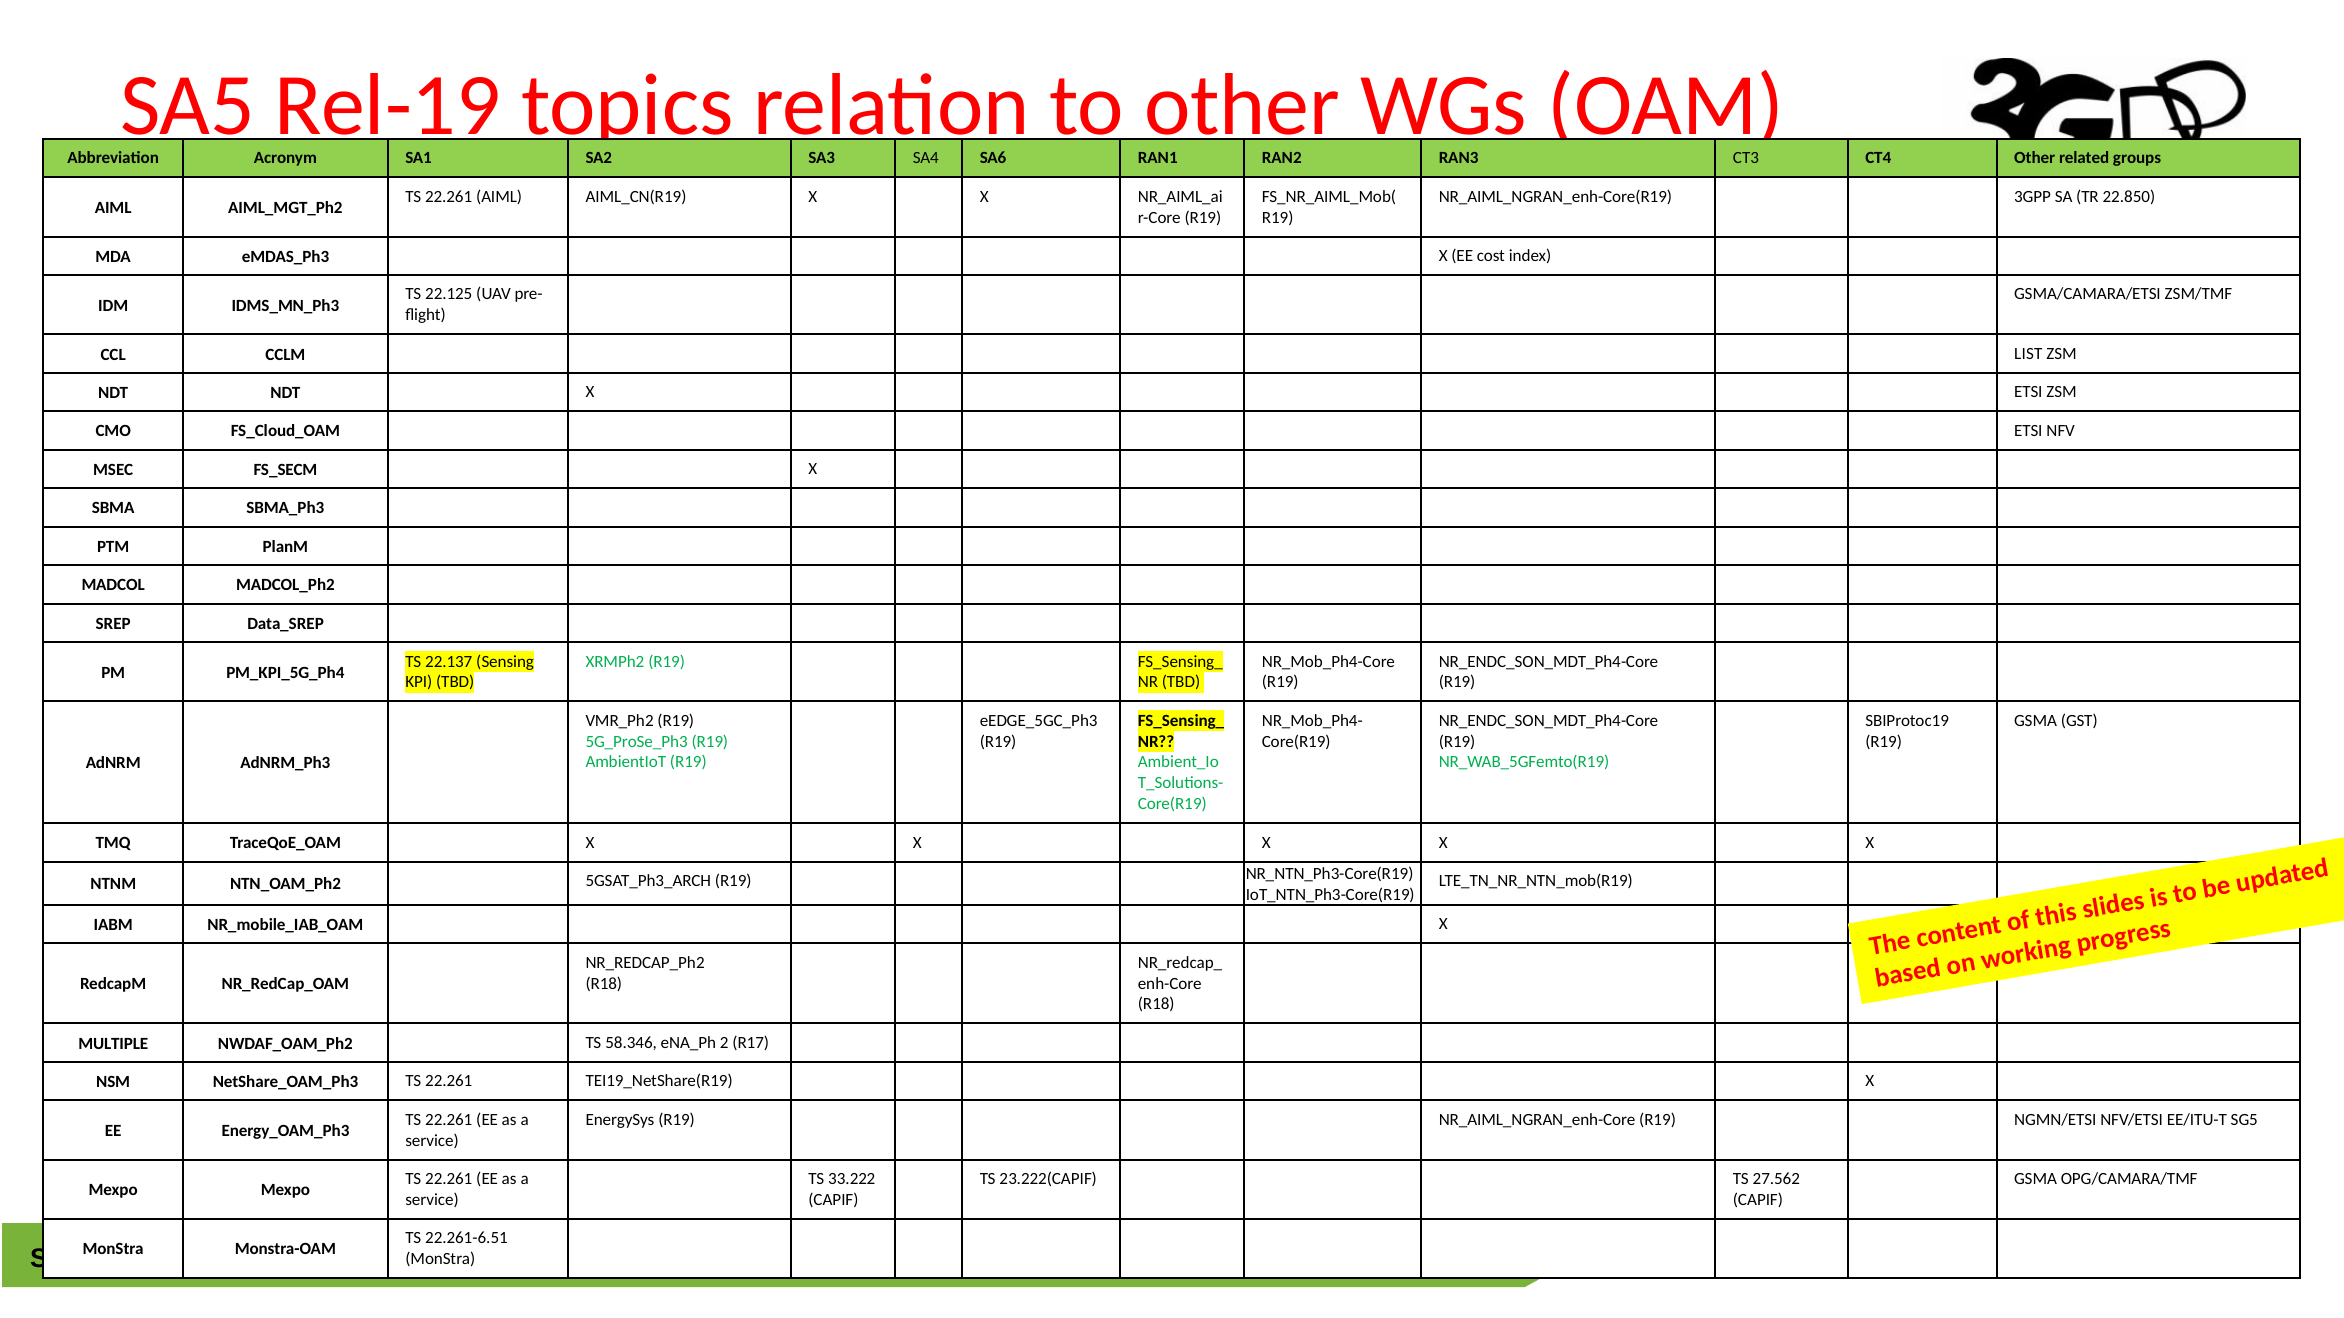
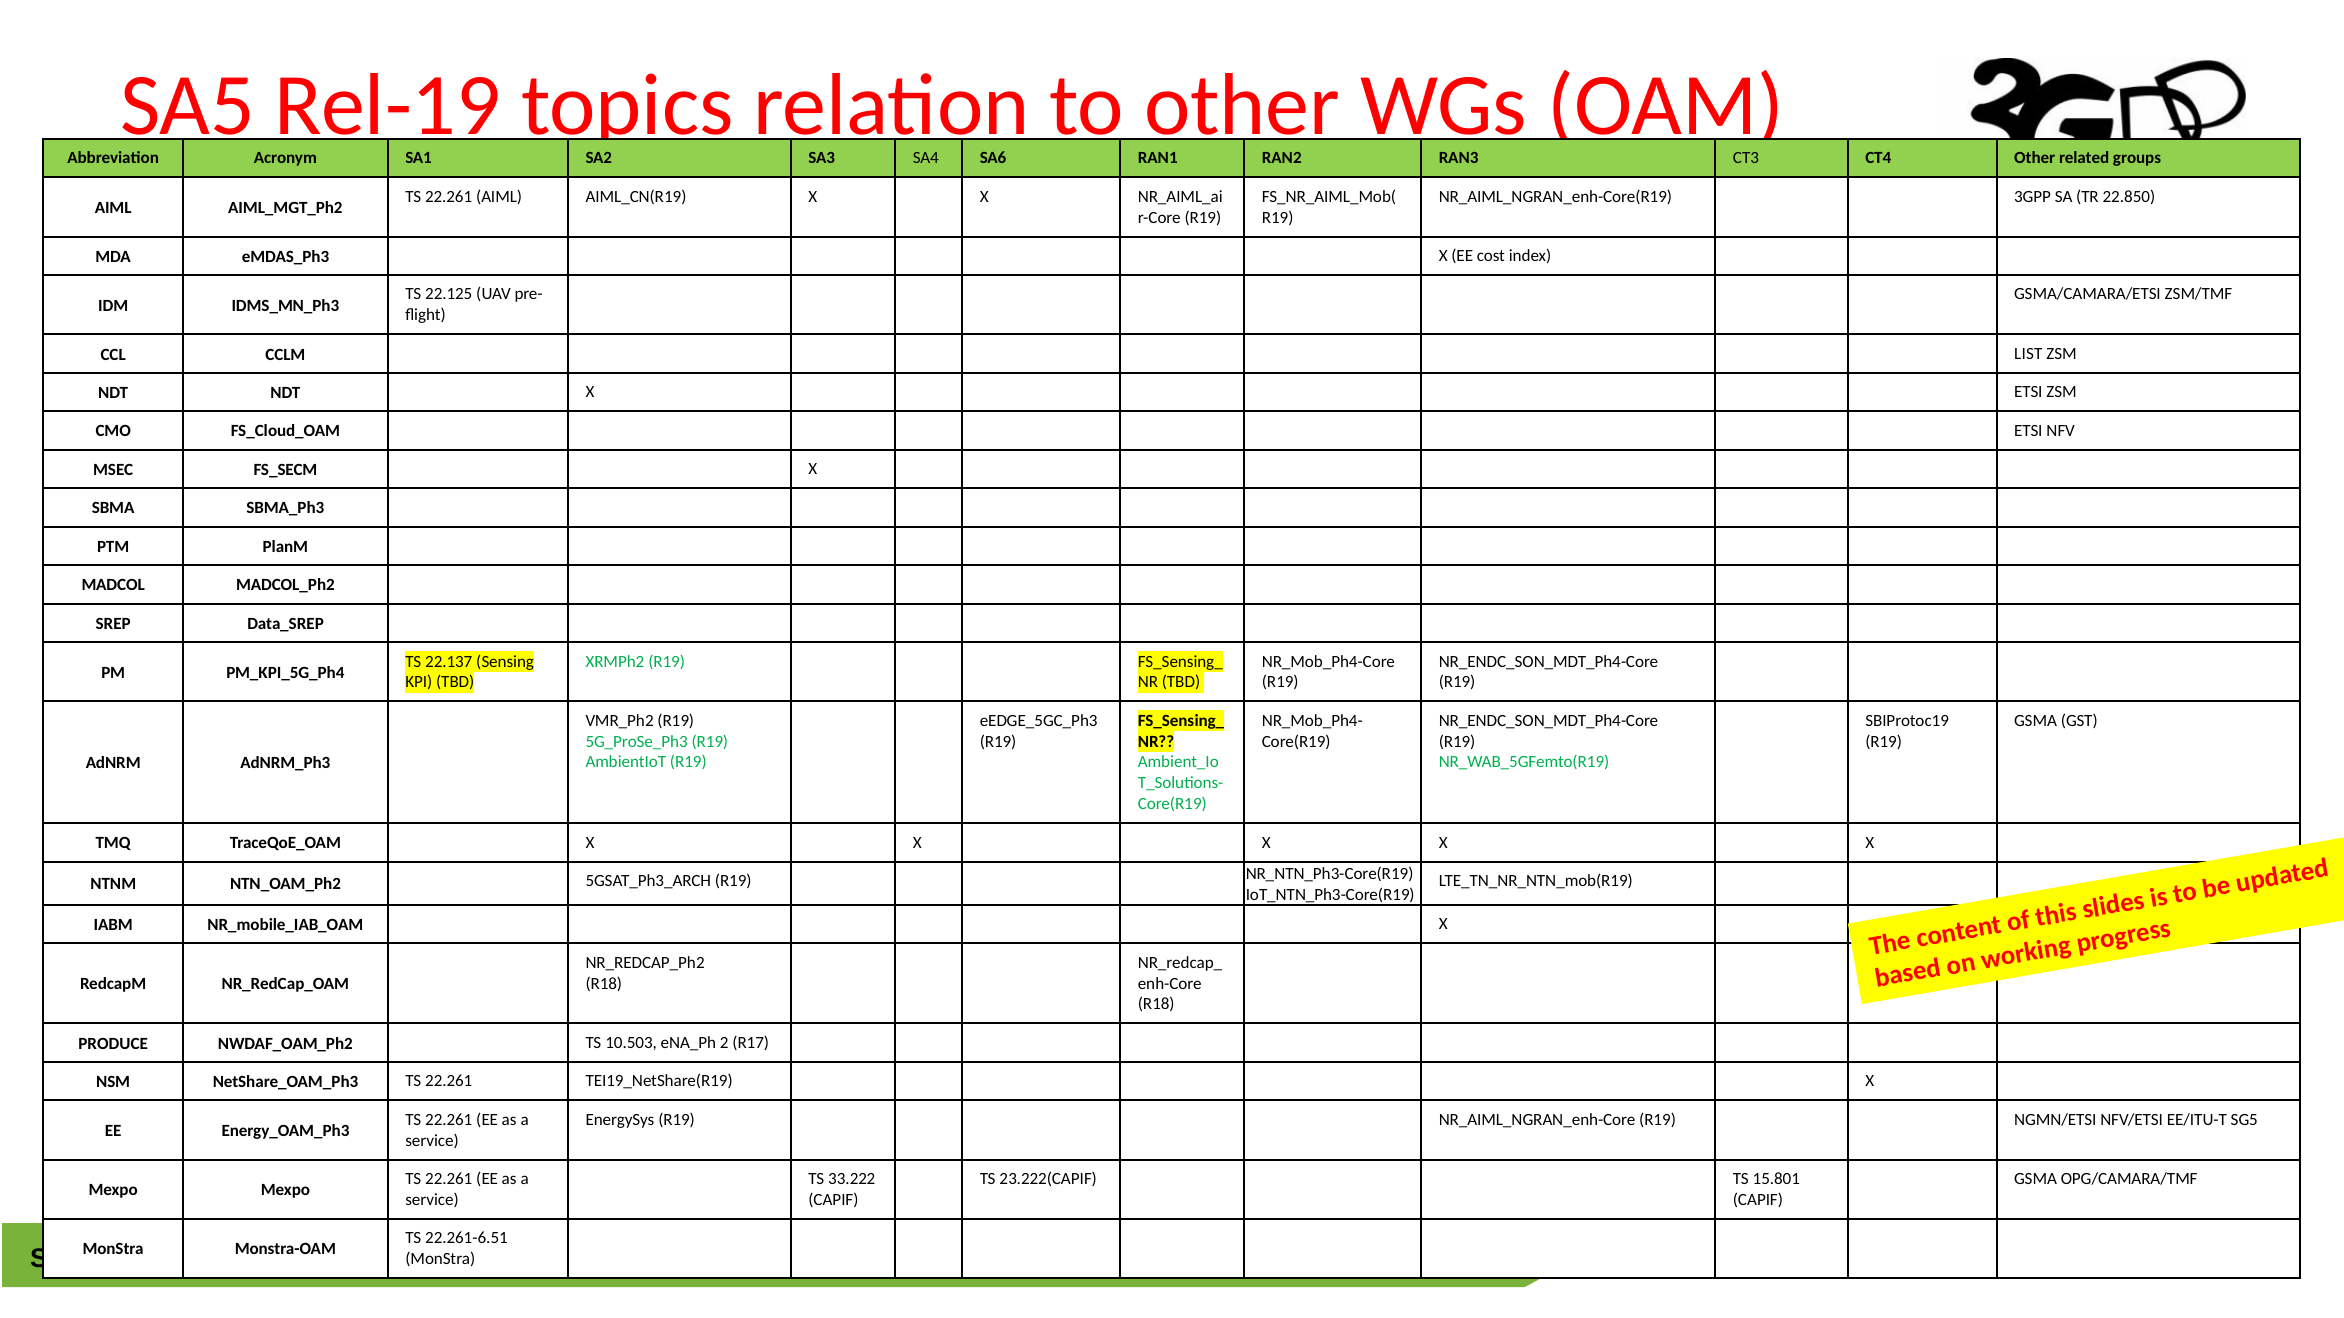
MULTIPLE: MULTIPLE -> PRODUCE (113, 1044)
58.346: 58.346 -> 10.503 (631, 1043)
27.562: 27.562 -> 15.801 (1776, 1179)
